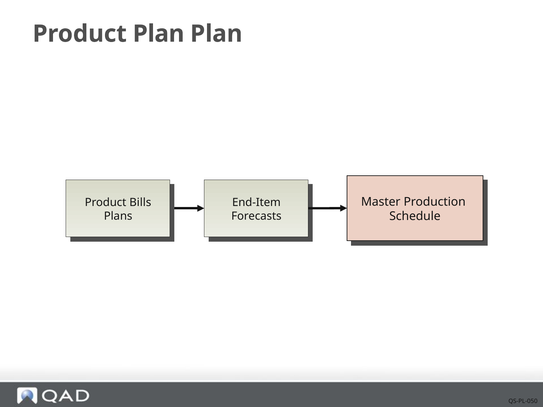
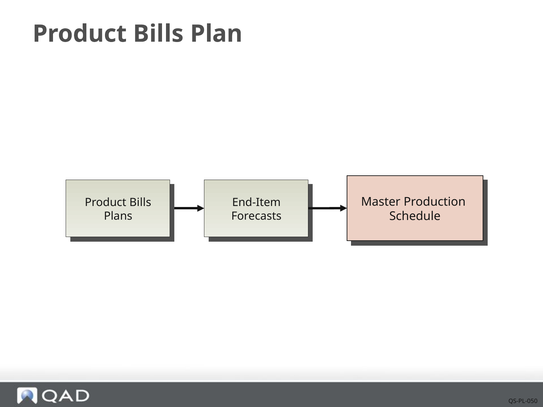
Plan: Plan -> Bills (158, 34)
